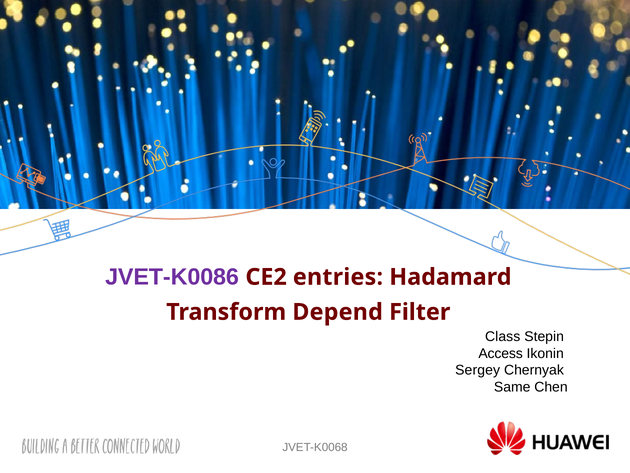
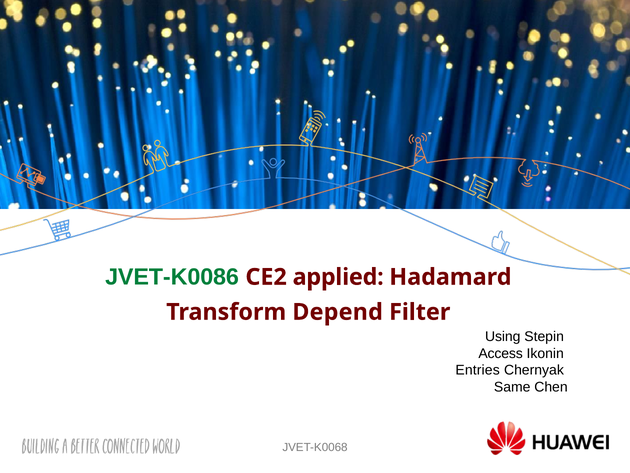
JVET-K0086 colour: purple -> green (172, 277)
entries: entries -> applied (338, 277)
Class: Class -> Using (503, 336)
Sergey: Sergey -> Entries (478, 370)
